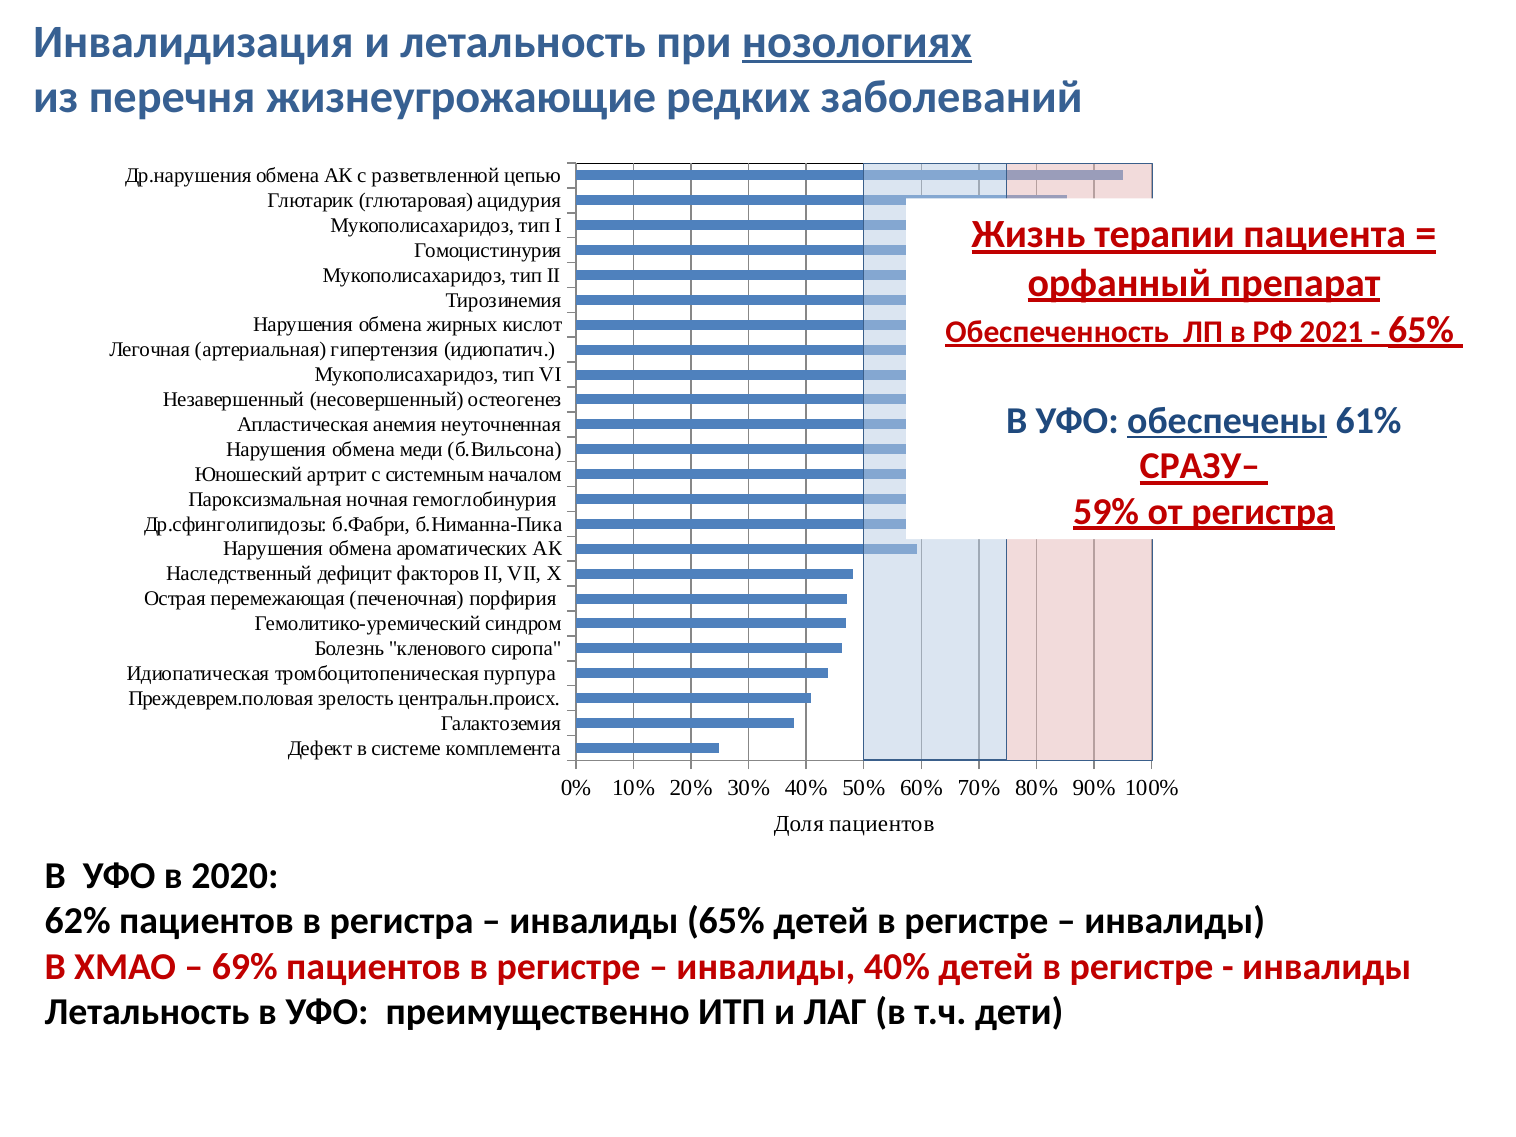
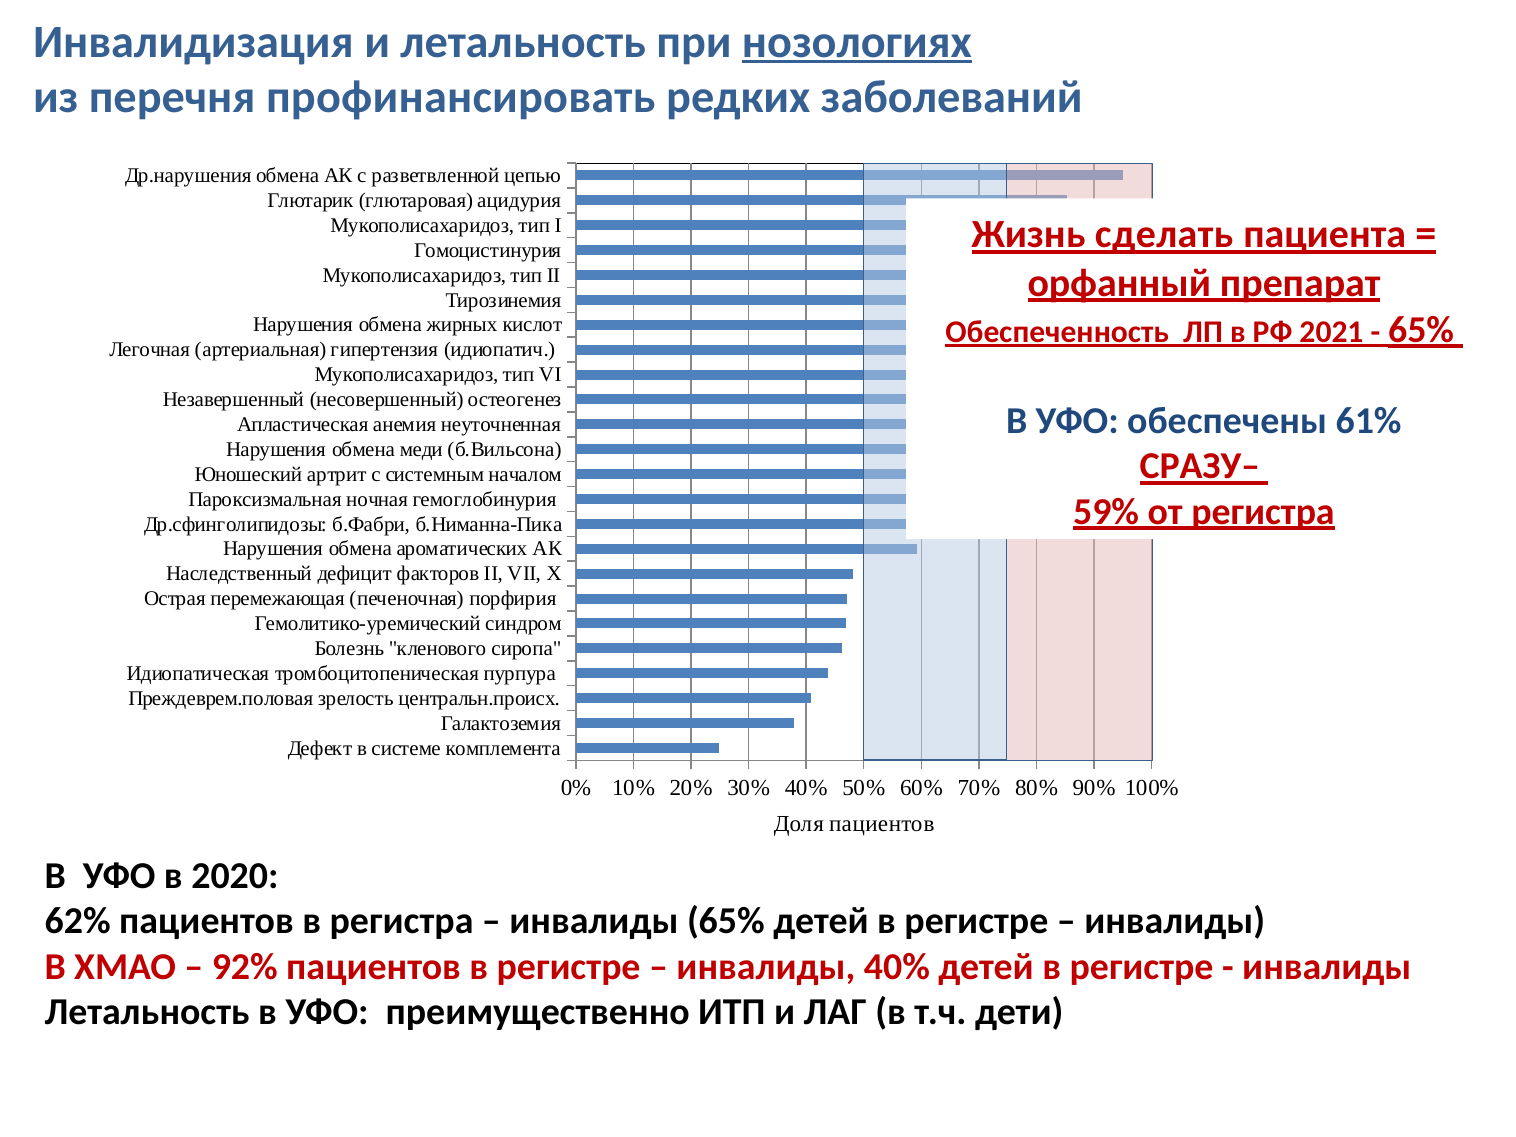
жизнеугрожающие: жизнеугрожающие -> профинансировать (461, 97)
терапии: терапии -> сделать (1164, 235)
обеспечены underline: present -> none (1227, 421)
69%: 69% -> 92% (245, 967)
